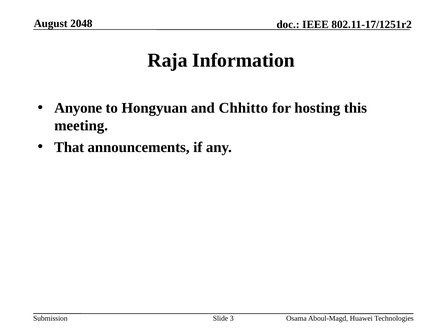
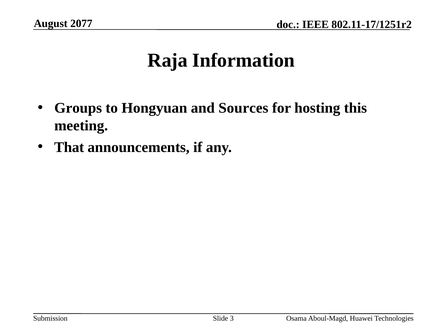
2048: 2048 -> 2077 (81, 23)
Anyone: Anyone -> Groups (78, 108)
Chhitto: Chhitto -> Sources (243, 108)
